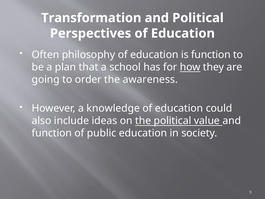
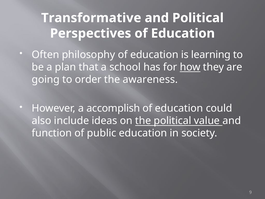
Transformation: Transformation -> Transformative (91, 18)
is function: function -> learning (211, 55)
knowledge: knowledge -> accomplish (113, 108)
